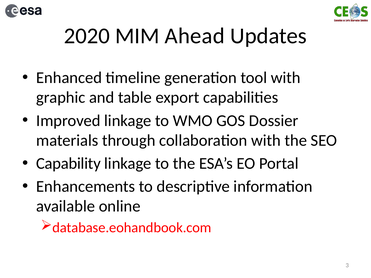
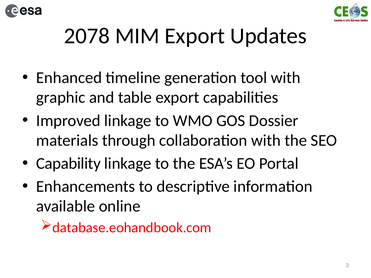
2020: 2020 -> 2078 (87, 36)
MIM Ahead: Ahead -> Export (195, 36)
